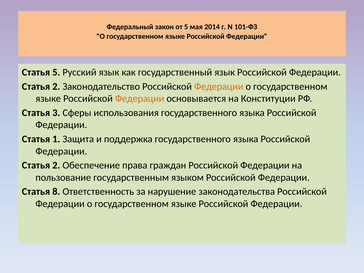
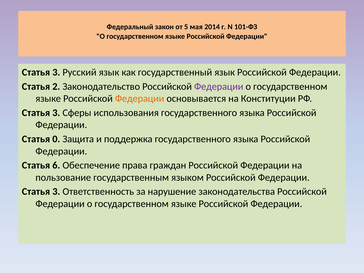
5: 5 -> 3 (56, 72)
Федерации colour: orange -> purple (219, 86)
1: 1 -> 0 (56, 139)
2: 2 -> 6 (56, 165)
8: 8 -> 3 (56, 192)
